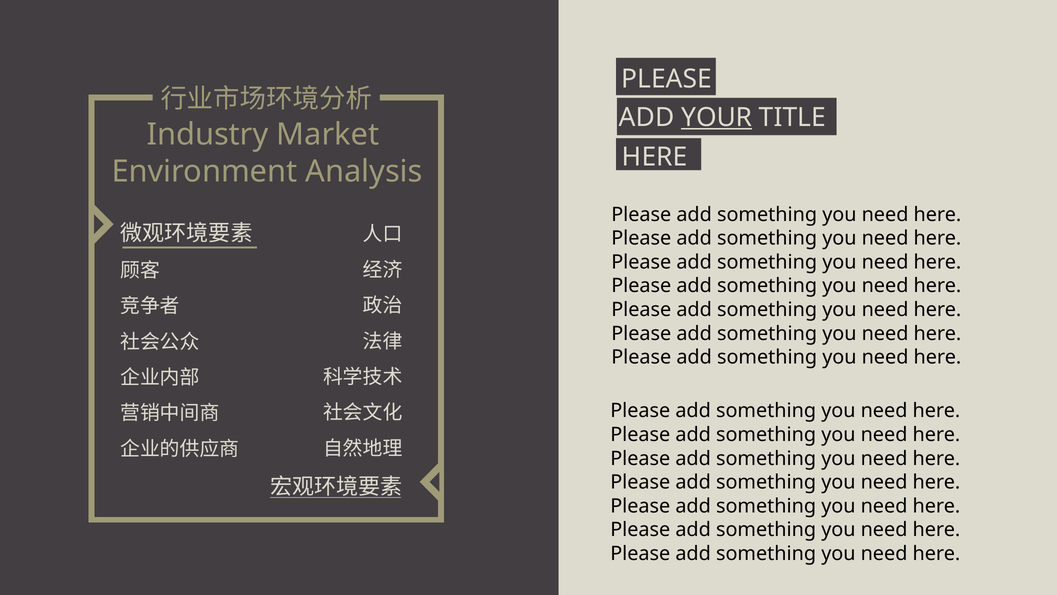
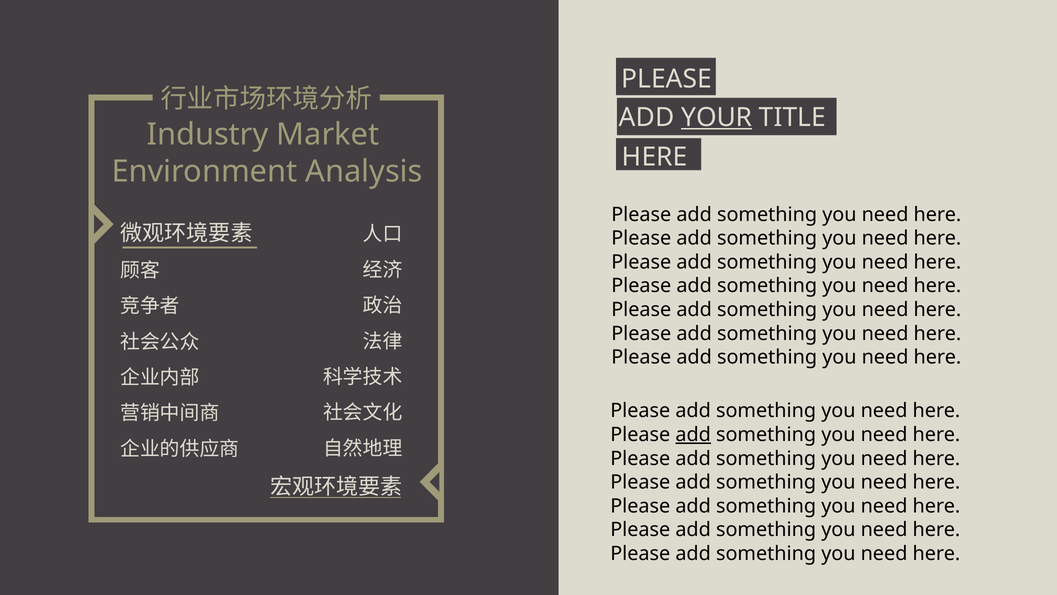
add underline: none -> present (693, 434)
